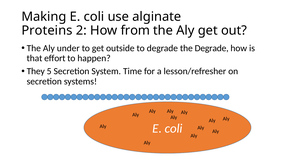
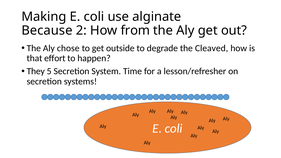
Proteins: Proteins -> Because (47, 31)
under: under -> chose (68, 48)
the Degrade: Degrade -> Cleaved (212, 48)
